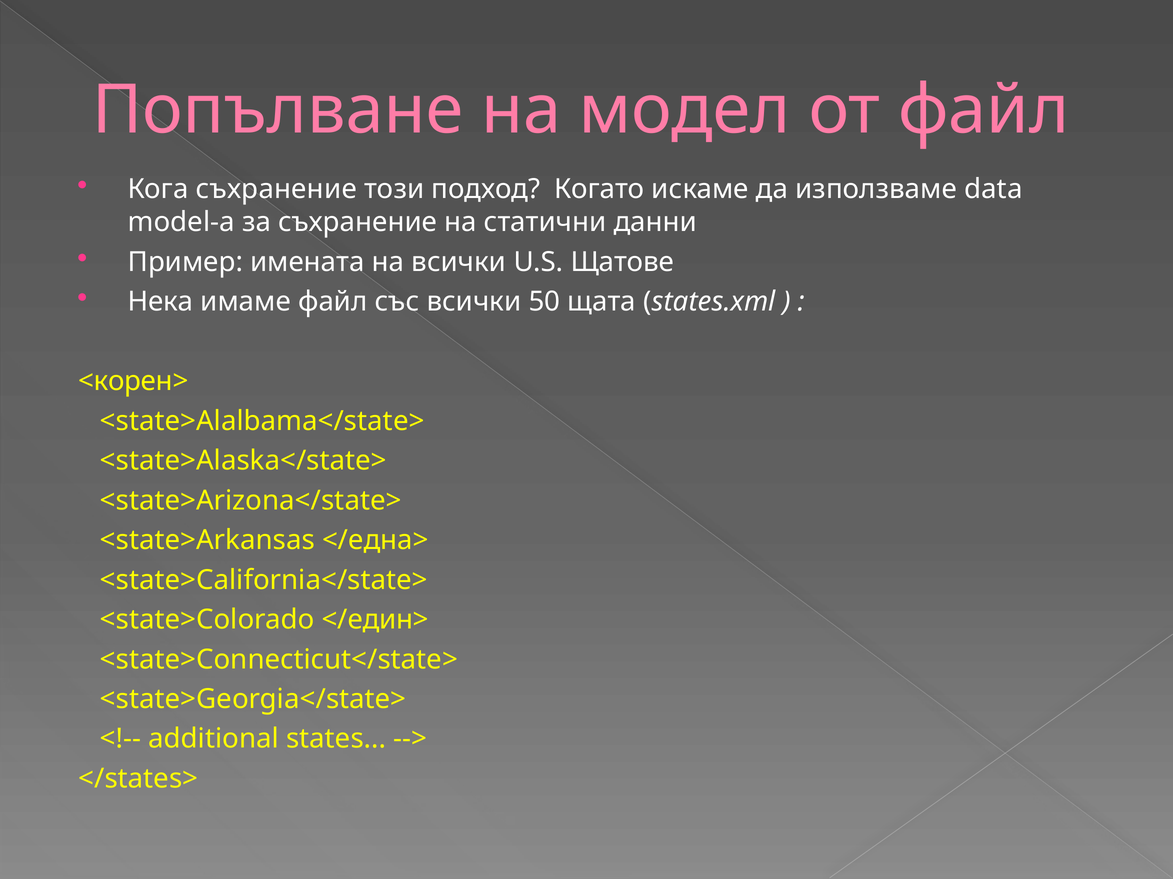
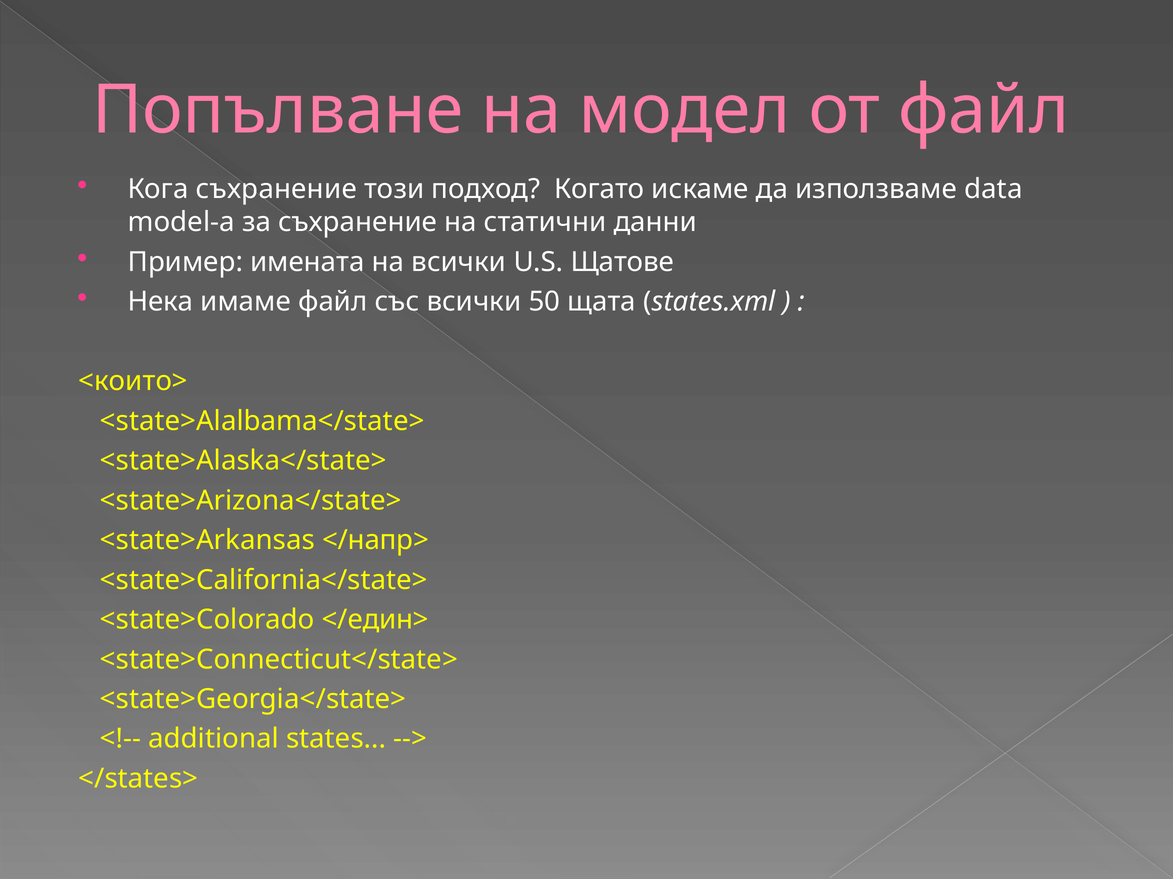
<корен>: <корен> -> <които> (133, 382)
</една>: </една> -> </напр> (375, 541)
